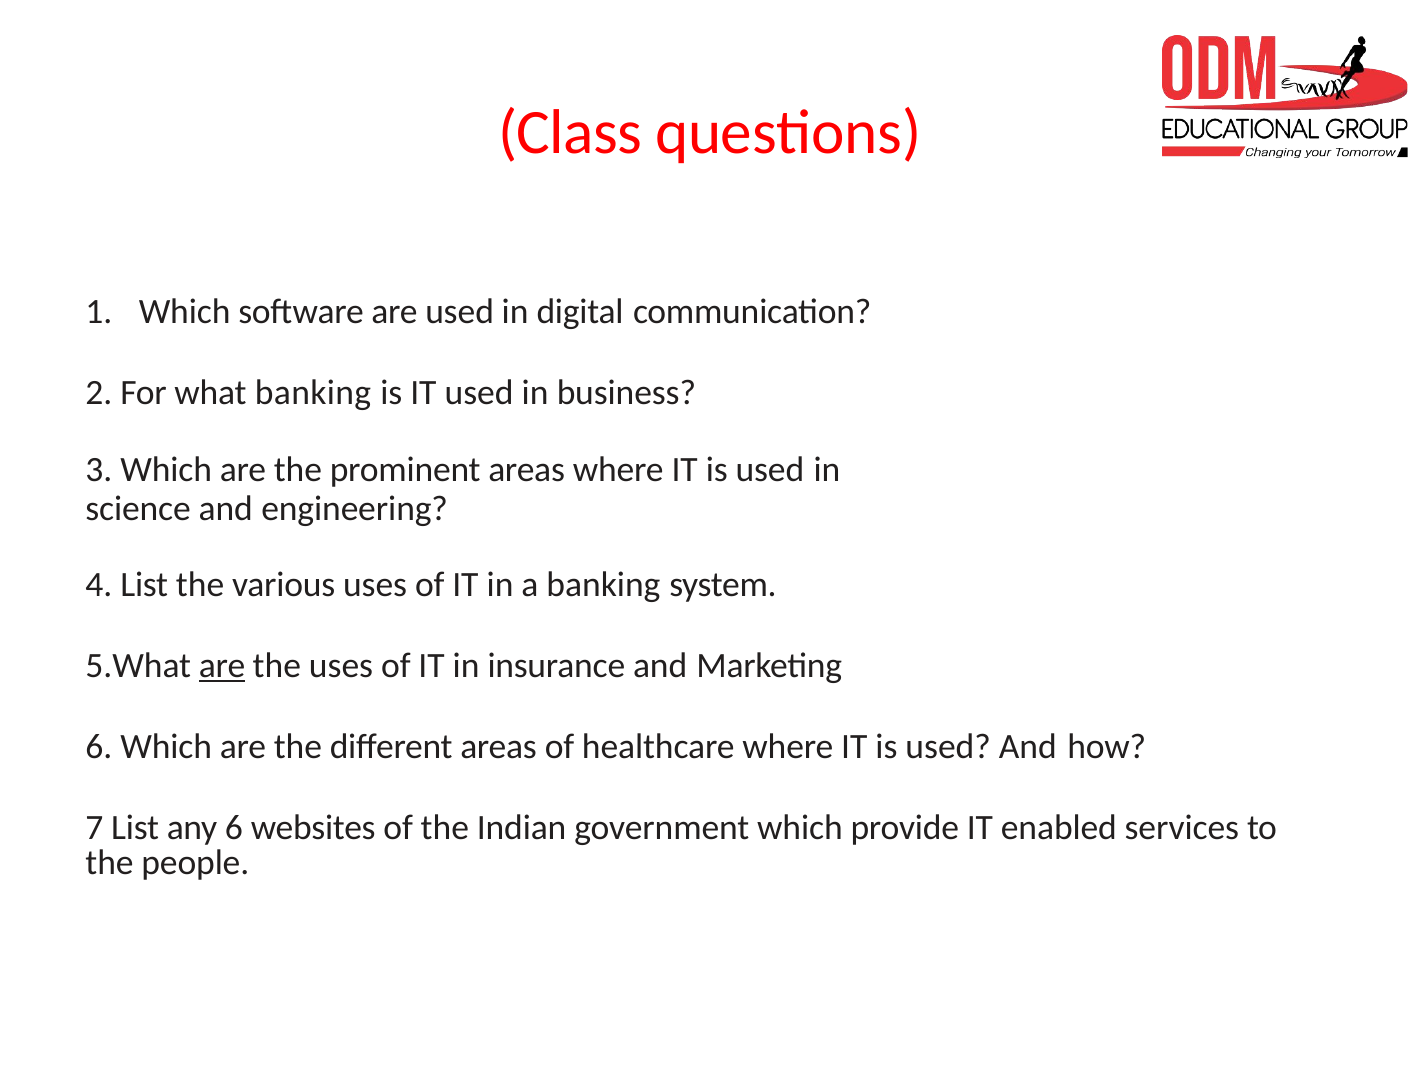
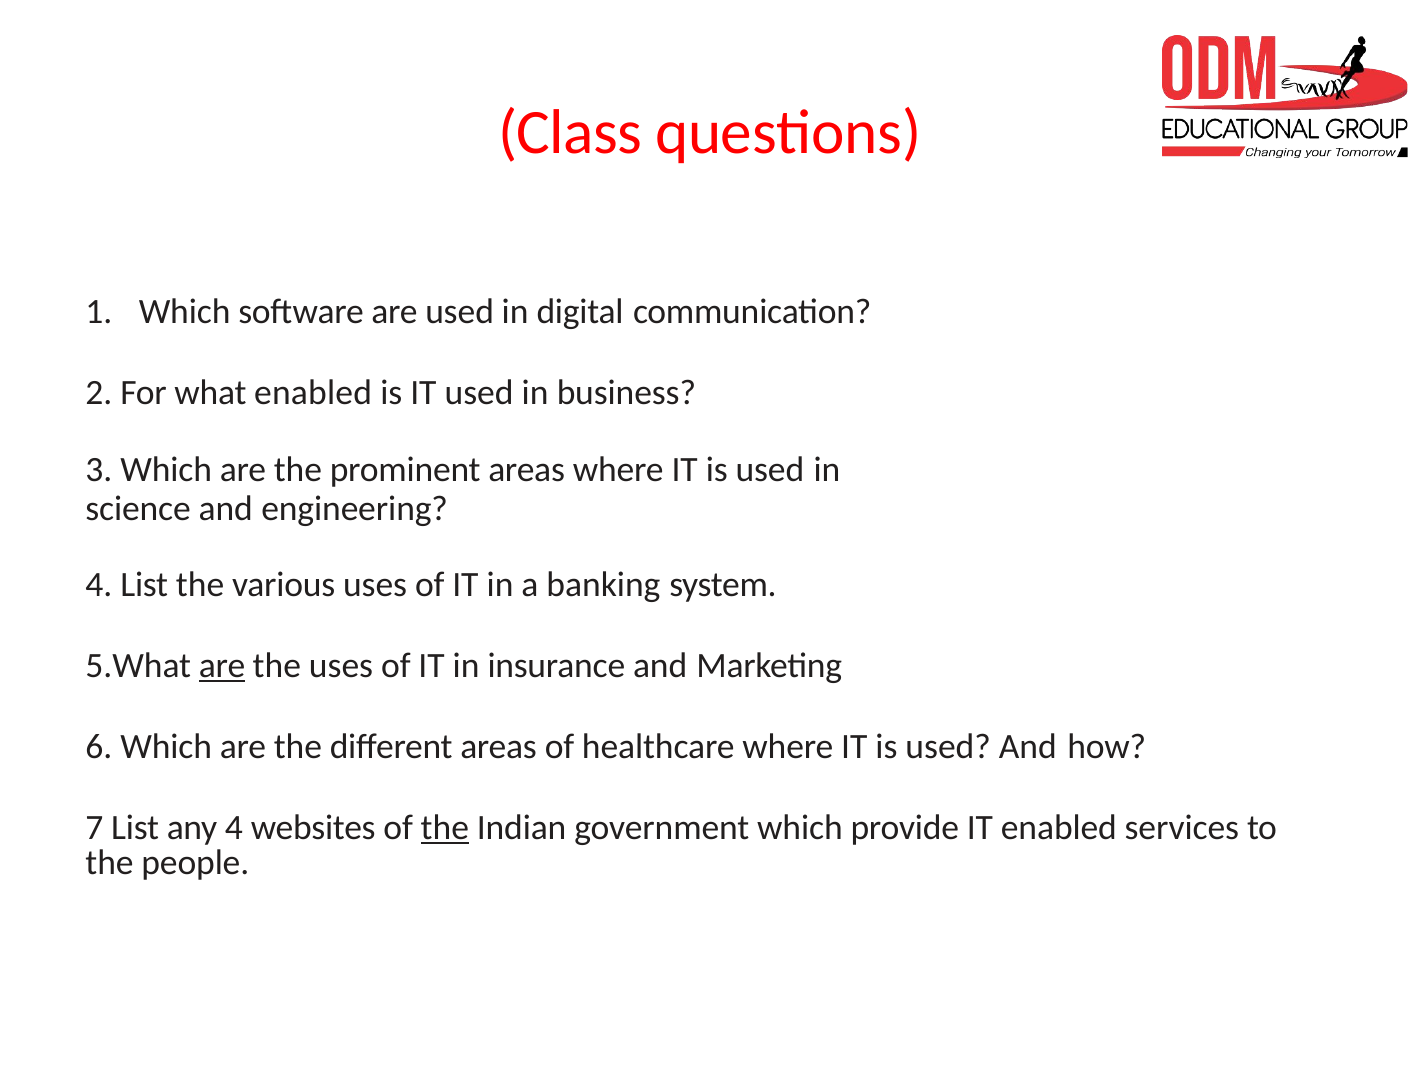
what banking: banking -> enabled (313, 393)
6: 6 -> 4 (234, 828)
the underline: none -> present (445, 828)
